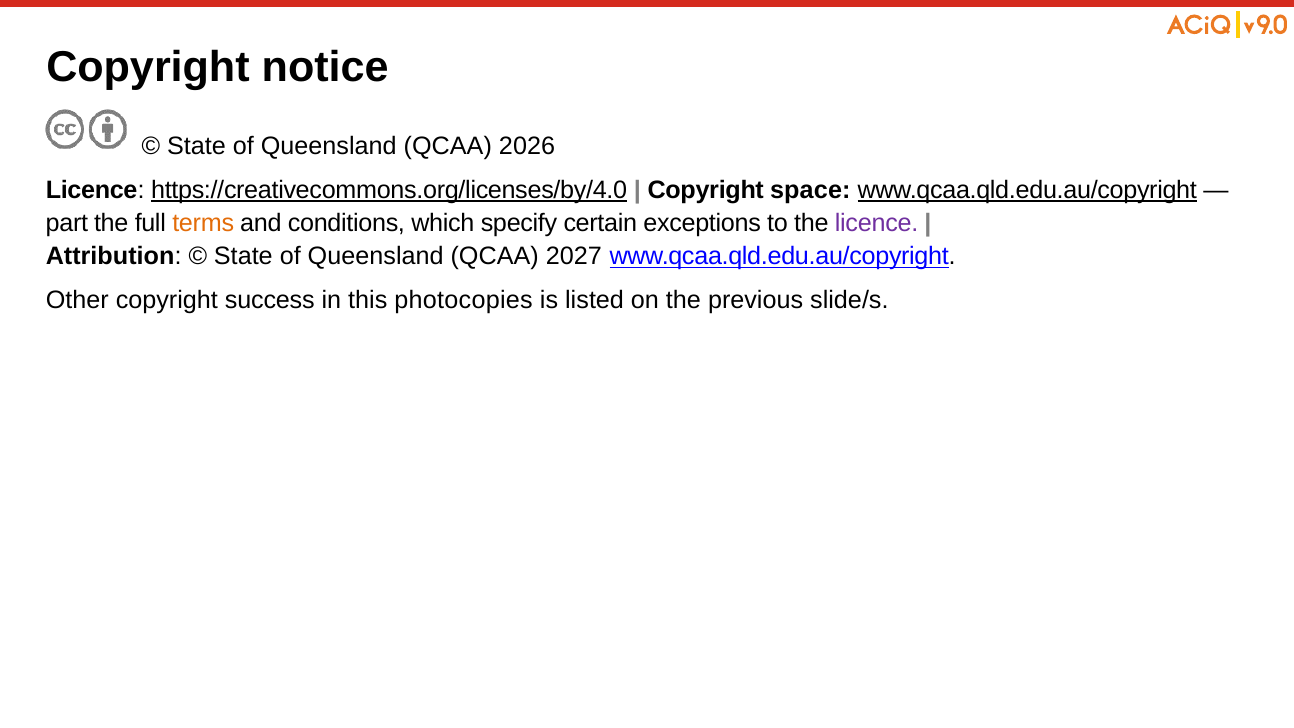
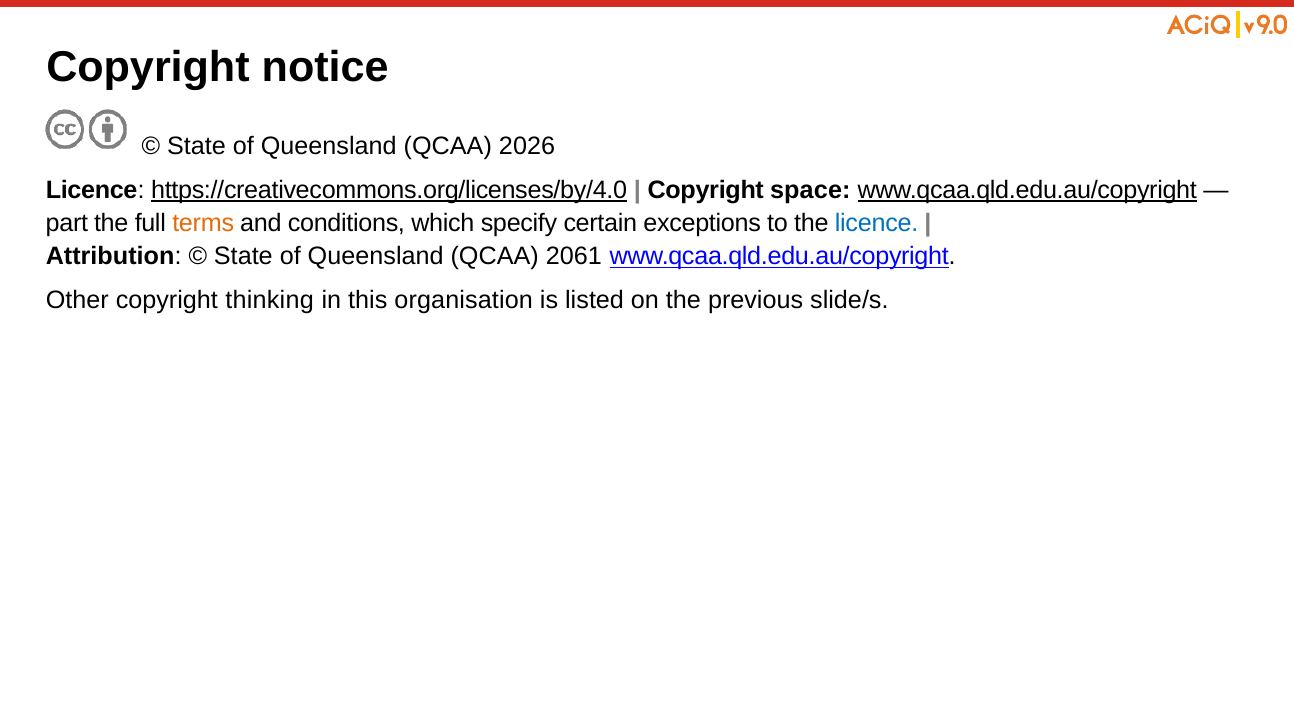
licence colour: purple -> blue (877, 223)
2027: 2027 -> 2061 (574, 256)
success: success -> thinking (270, 300)
photocopies: photocopies -> organisation (464, 300)
